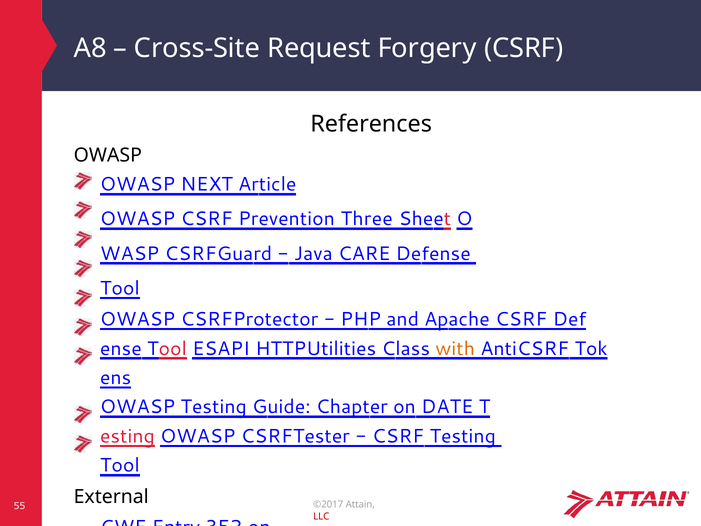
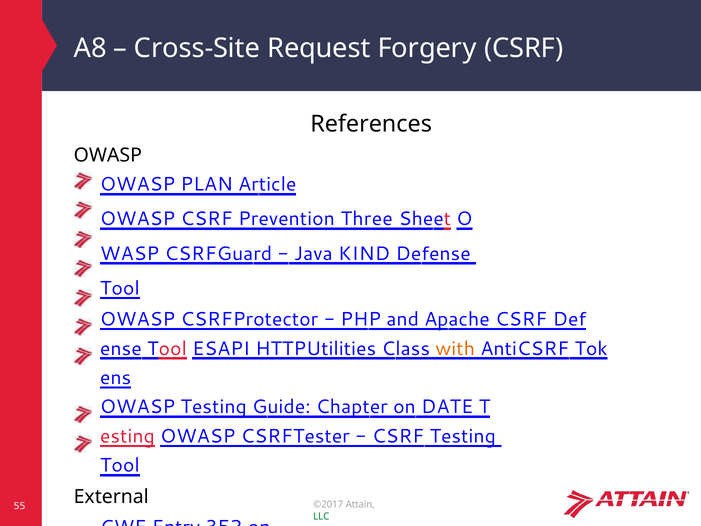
NEXT: NEXT -> PLAN (207, 184)
CARE: CARE -> KIND (364, 253)
LLC colour: red -> green (321, 516)
